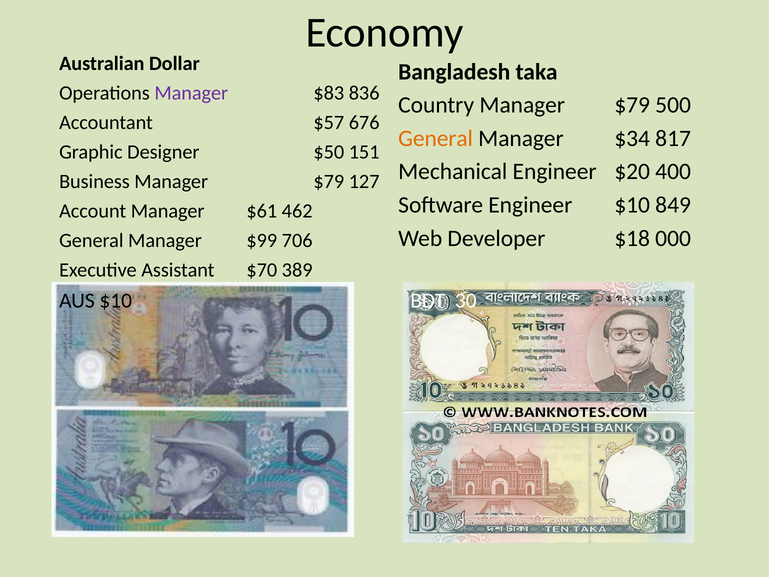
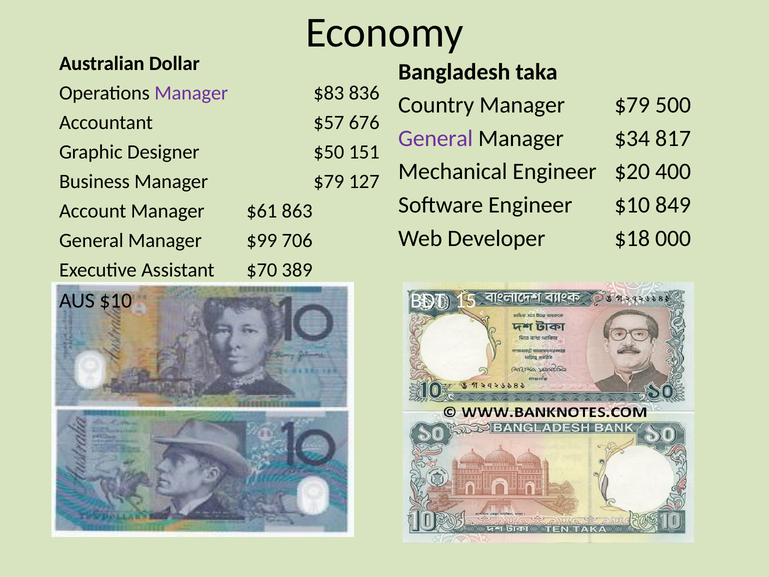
General colour: orange -> purple (436, 138)
462: 462 -> 863 (297, 211)
30: 30 -> 15 (466, 301)
